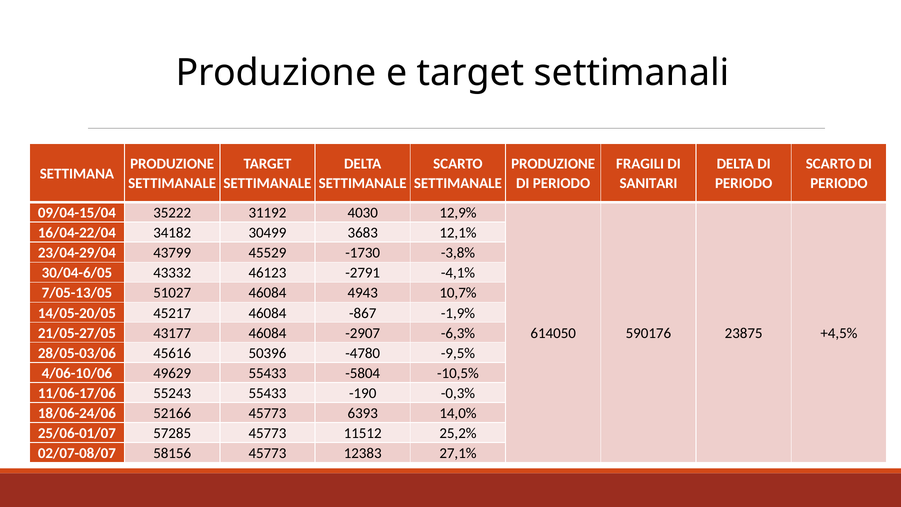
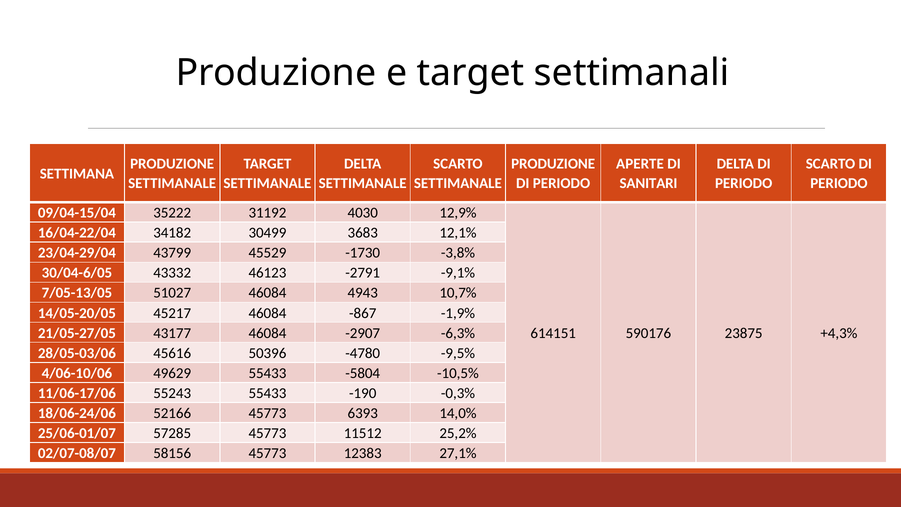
FRAGILI: FRAGILI -> APERTE (640, 164)
-4,1%: -4,1% -> -9,1% (458, 273)
614050: 614050 -> 614151 (553, 333)
+4,5%: +4,5% -> +4,3% (839, 333)
